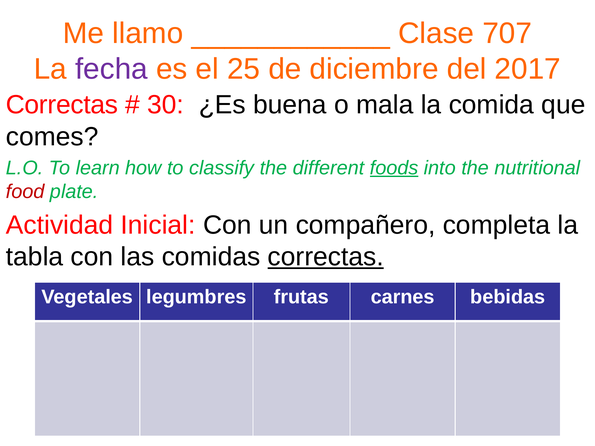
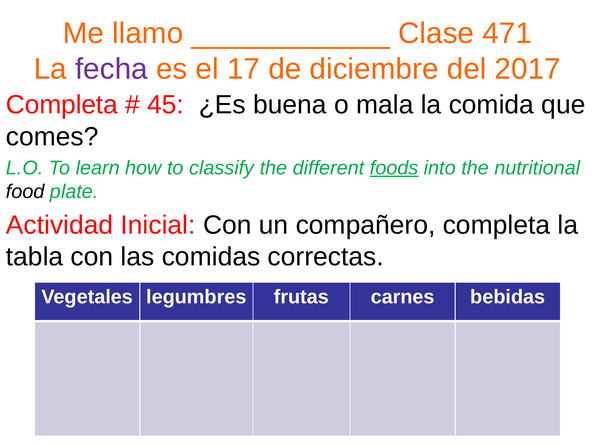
707: 707 -> 471 (507, 33)
25: 25 -> 17 (244, 69)
Correctas: Correctas -> Completa (62, 105)
30: 30 -> 45 (165, 105)
food colour: red -> black (25, 192)
correctas underline: present -> none (326, 257)
